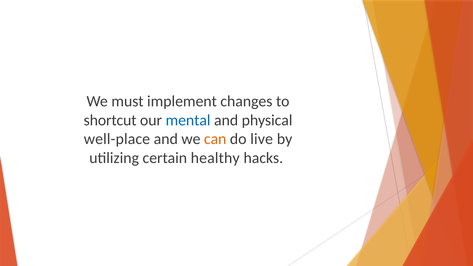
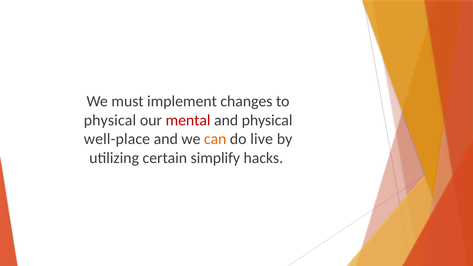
shortcut: shortcut -> physical (110, 120)
mental colour: blue -> red (188, 120)
healthy: healthy -> simplify (215, 158)
